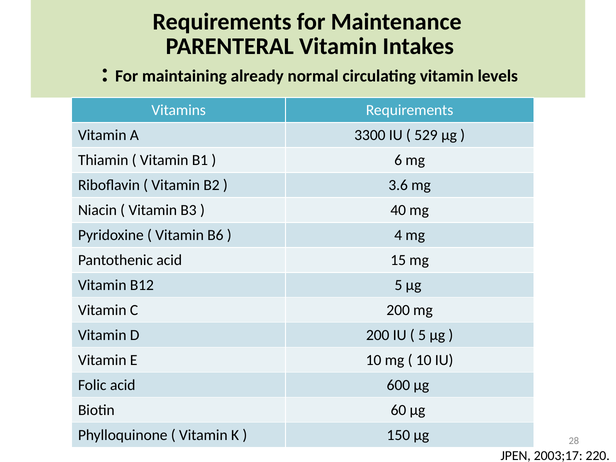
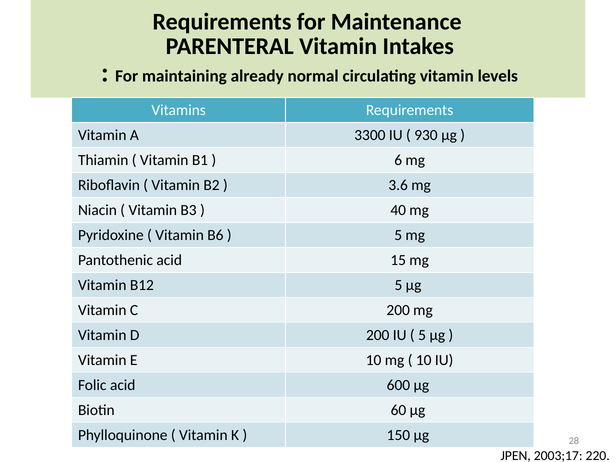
529: 529 -> 930 (426, 135)
4: 4 -> 5 (398, 235)
